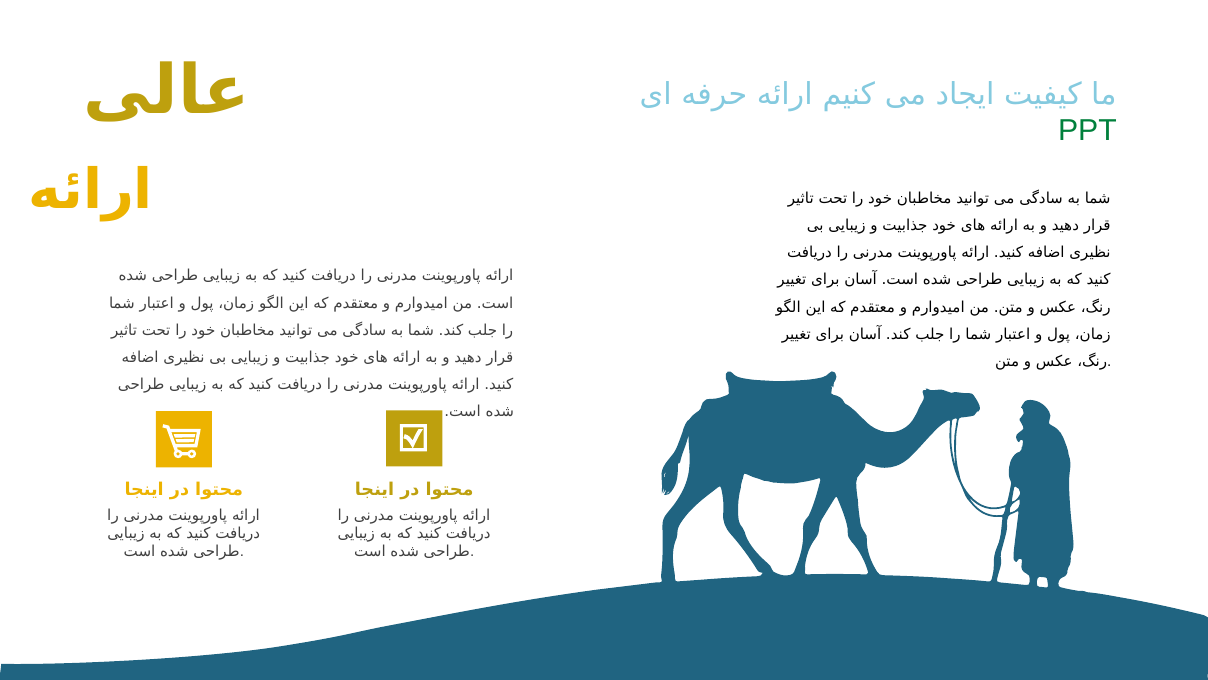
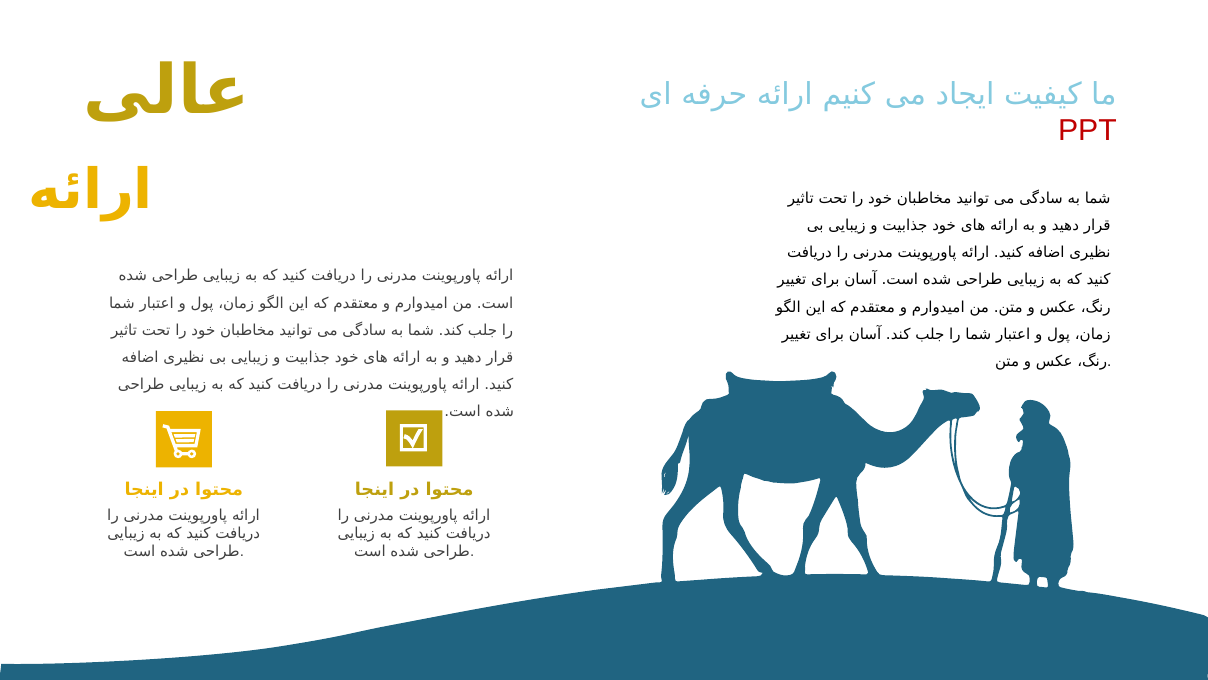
PPT colour: green -> red (1087, 130)
